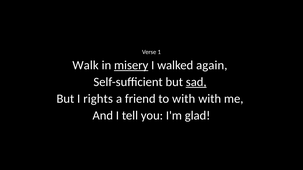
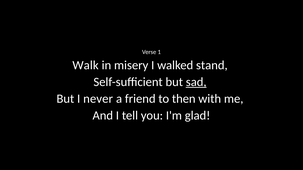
misery underline: present -> none (131, 65)
again: again -> stand (212, 65)
rights: rights -> never (98, 99)
to with: with -> then (184, 99)
